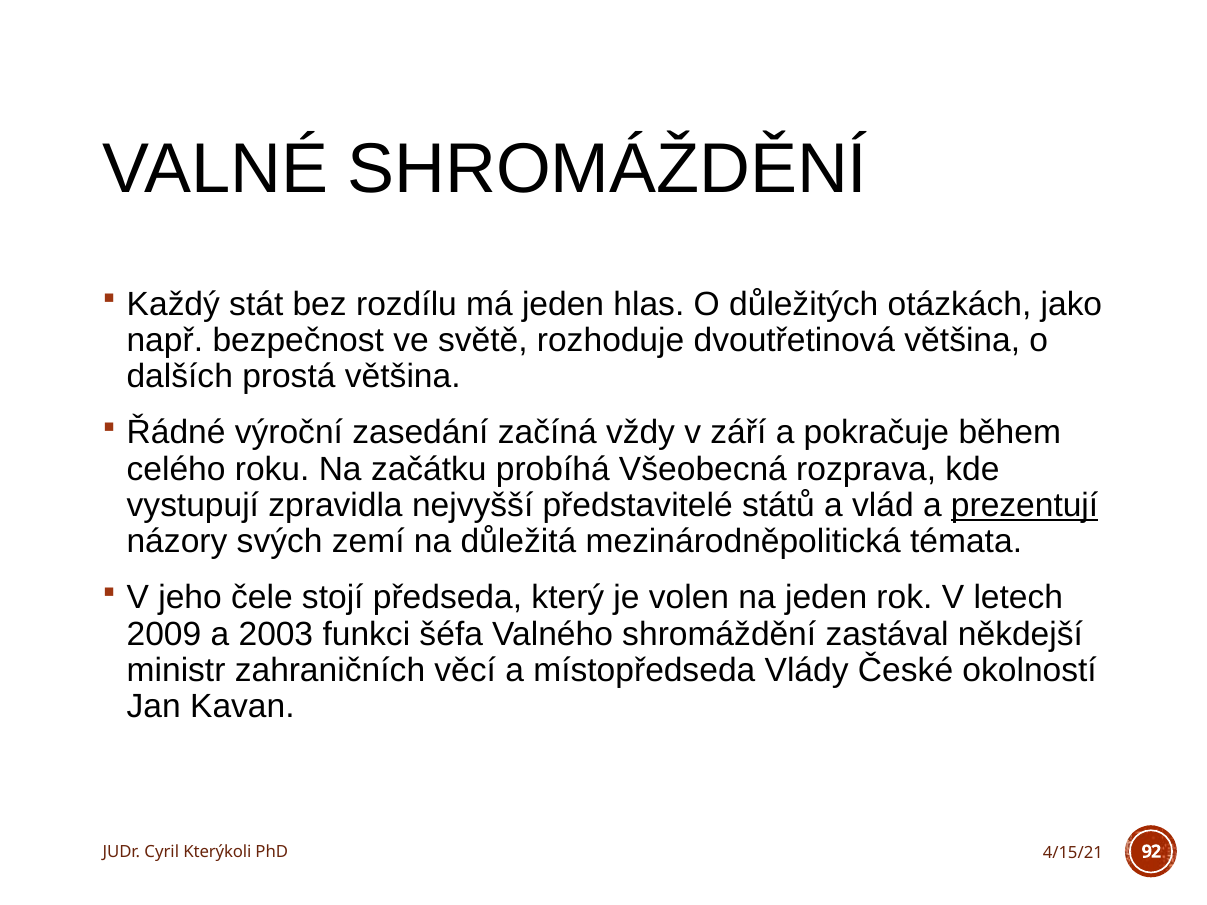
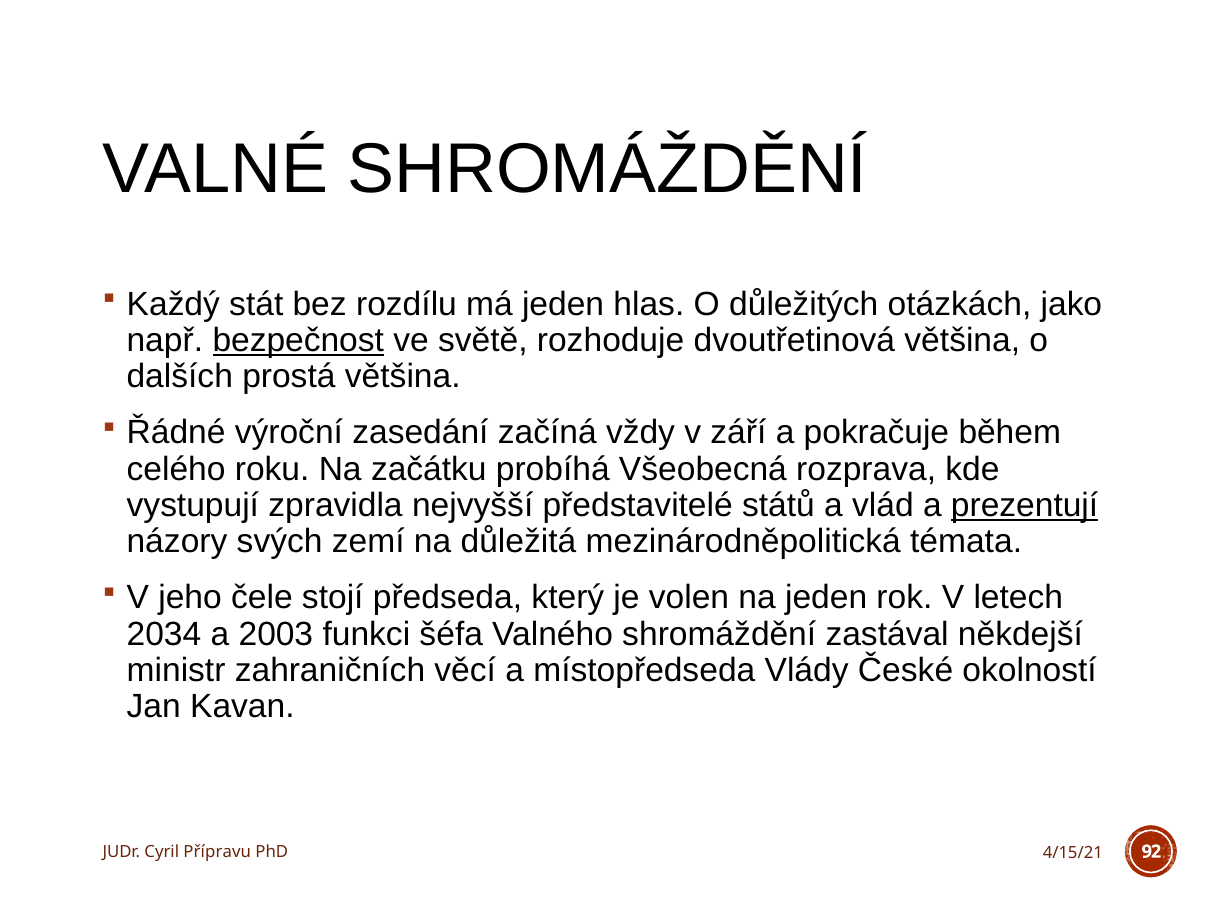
bezpečnost underline: none -> present (298, 340)
2009: 2009 -> 2034 (164, 634)
Kterýkoli: Kterýkoli -> Přípravu (217, 852)
